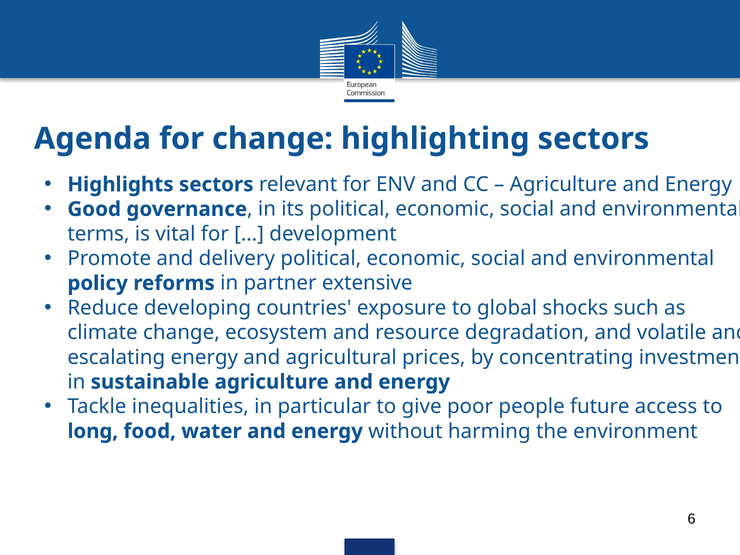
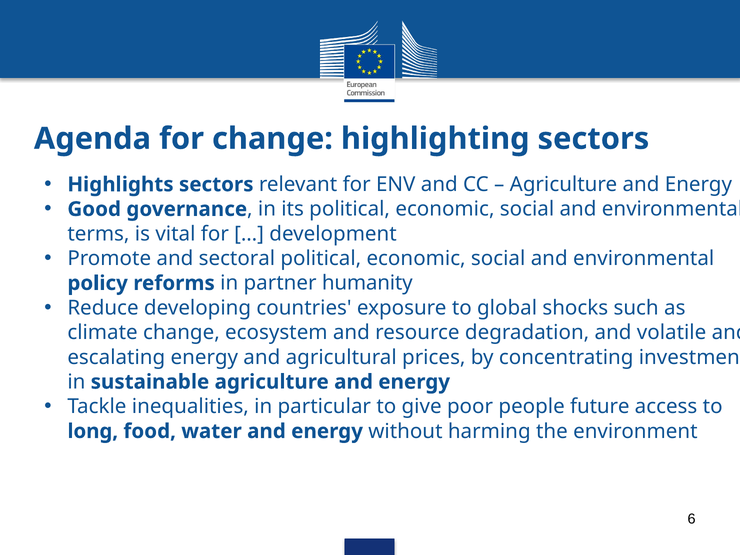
delivery: delivery -> sectoral (237, 259)
extensive: extensive -> humanity (367, 283)
